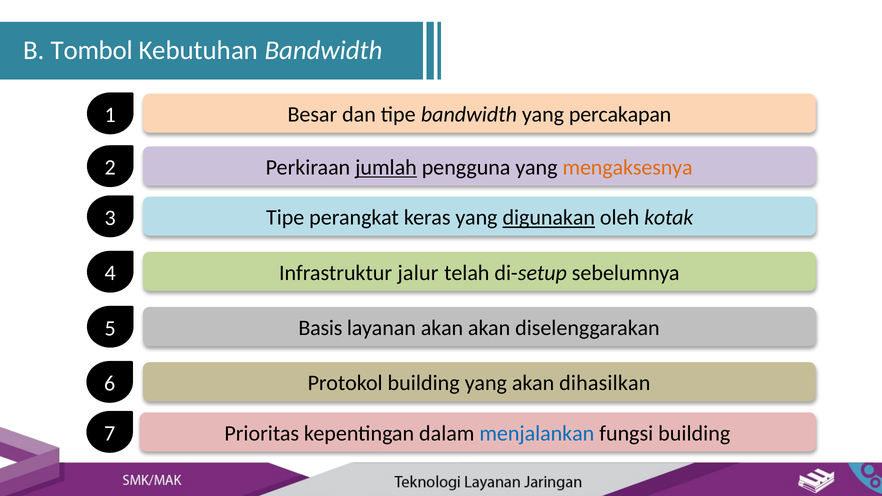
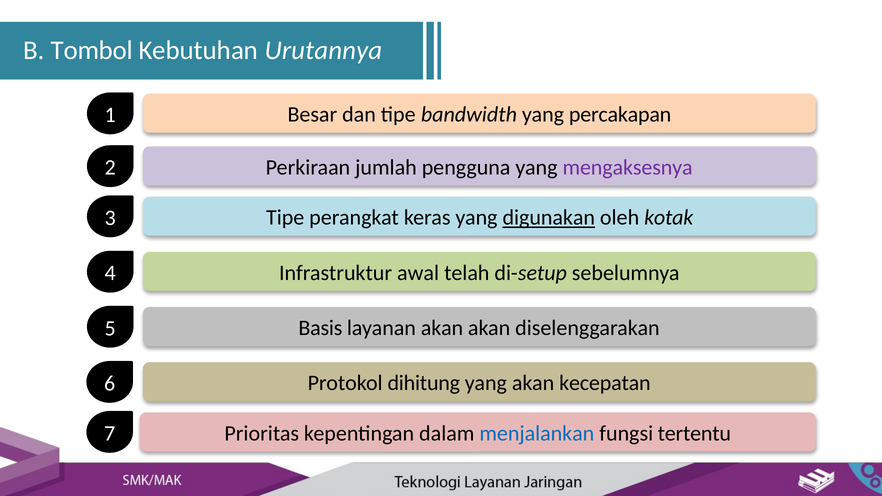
Kebutuhan Bandwidth: Bandwidth -> Urutannya (323, 50)
jumlah underline: present -> none (386, 167)
mengaksesnya colour: orange -> purple (628, 167)
jalur: jalur -> awal (418, 273)
Protokol building: building -> dihitung (424, 383)
dihasilkan: dihasilkan -> kecepatan (605, 383)
fungsi building: building -> tertentu (694, 434)
